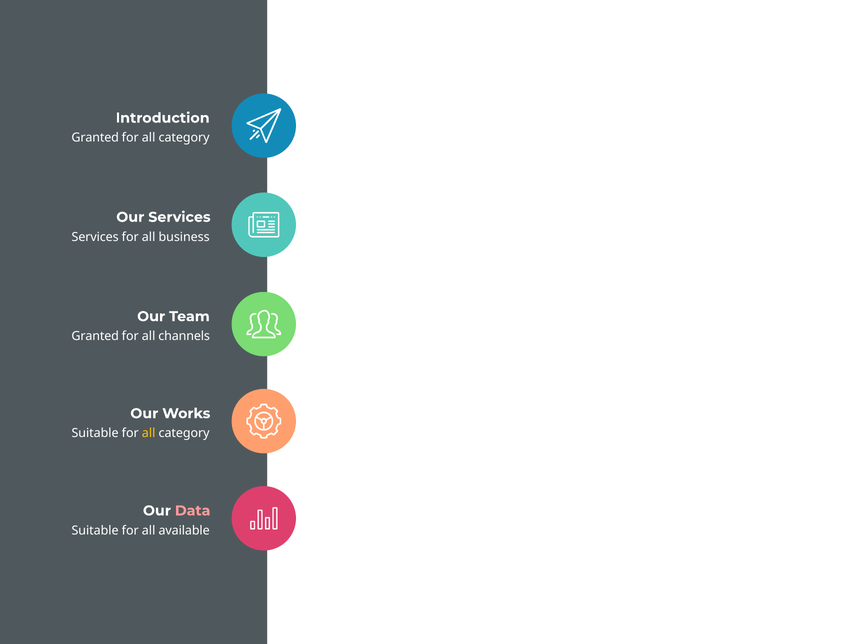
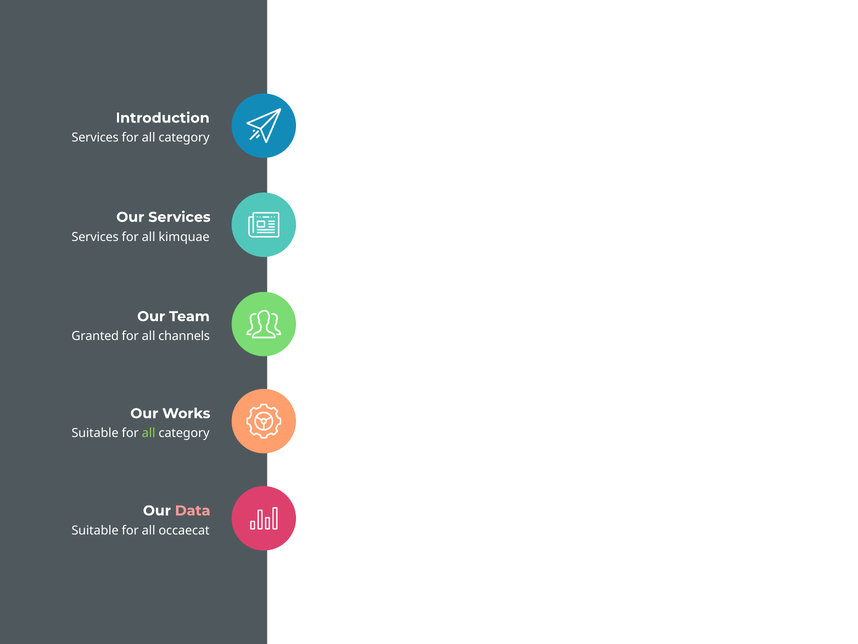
Granted: Granted -> Services (95, 138)
business: business -> kimquae (184, 237)
all colour: yellow -> light green (149, 433)
available: available -> occaecat (184, 530)
